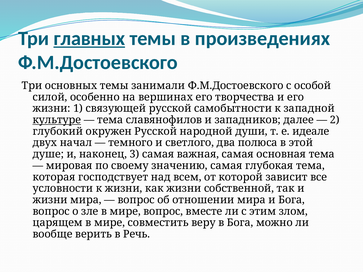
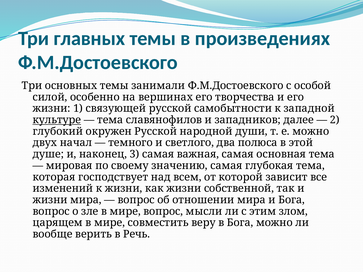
главных underline: present -> none (89, 38)
е идеале: идеале -> можно (311, 131)
условности: условности -> изменений (63, 189)
вместе: вместе -> мысли (204, 211)
